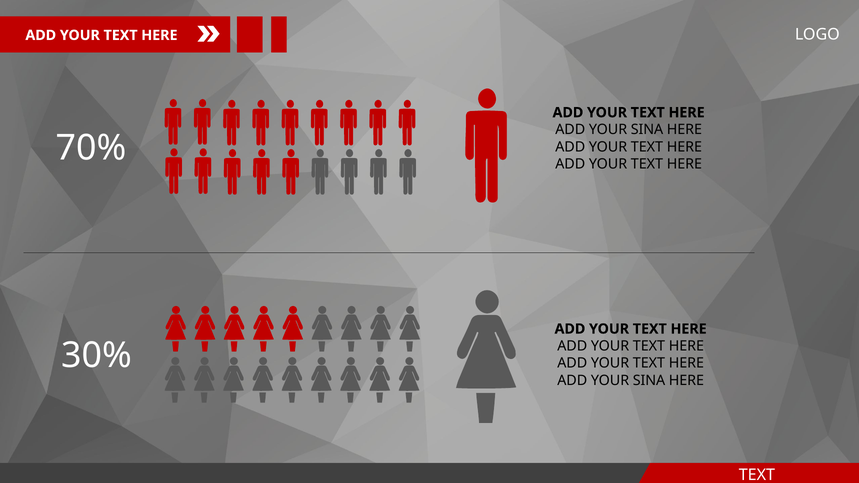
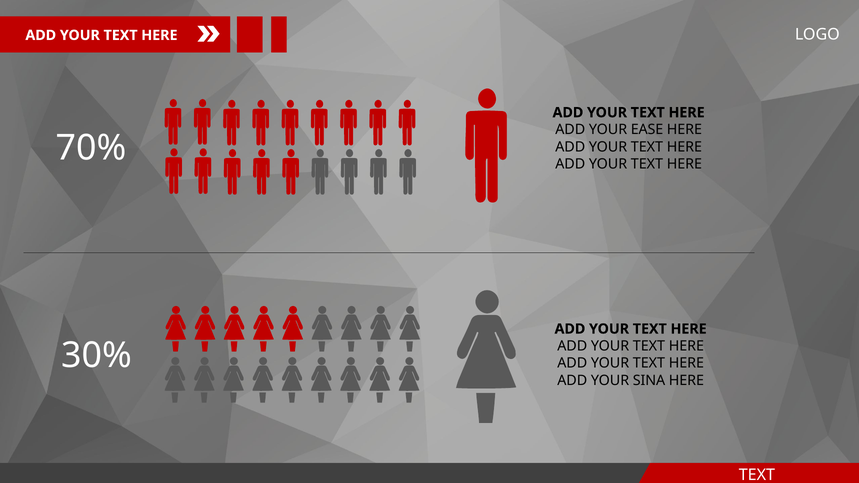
SINA: SINA -> EASE (647, 130)
